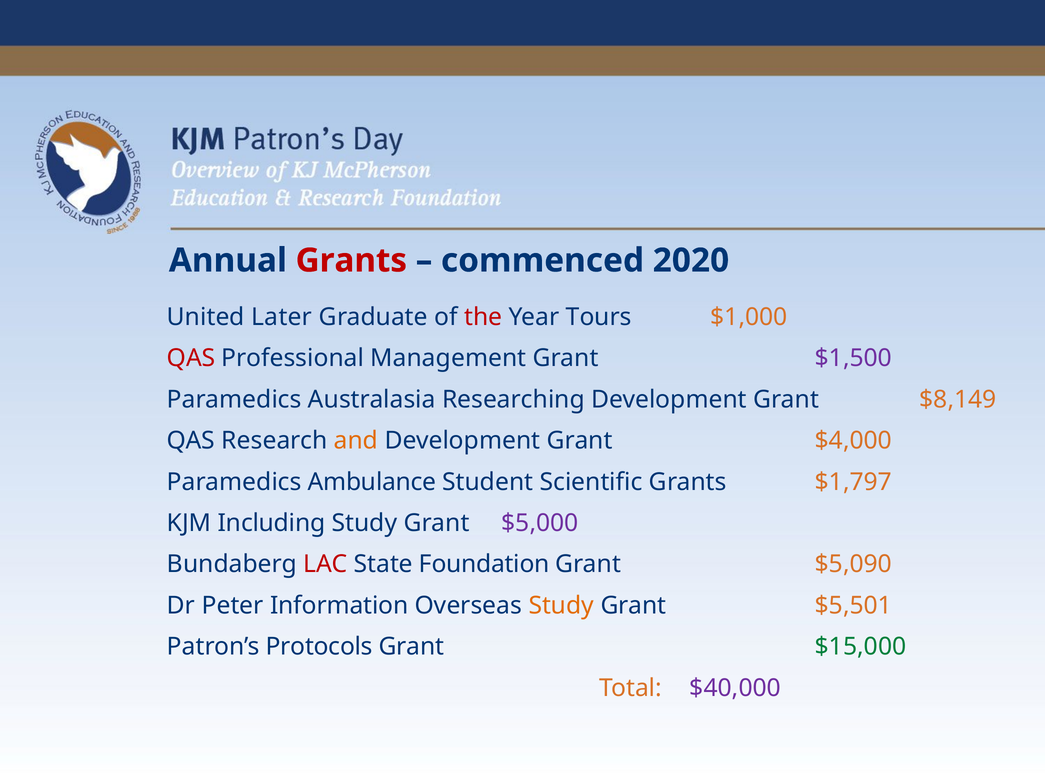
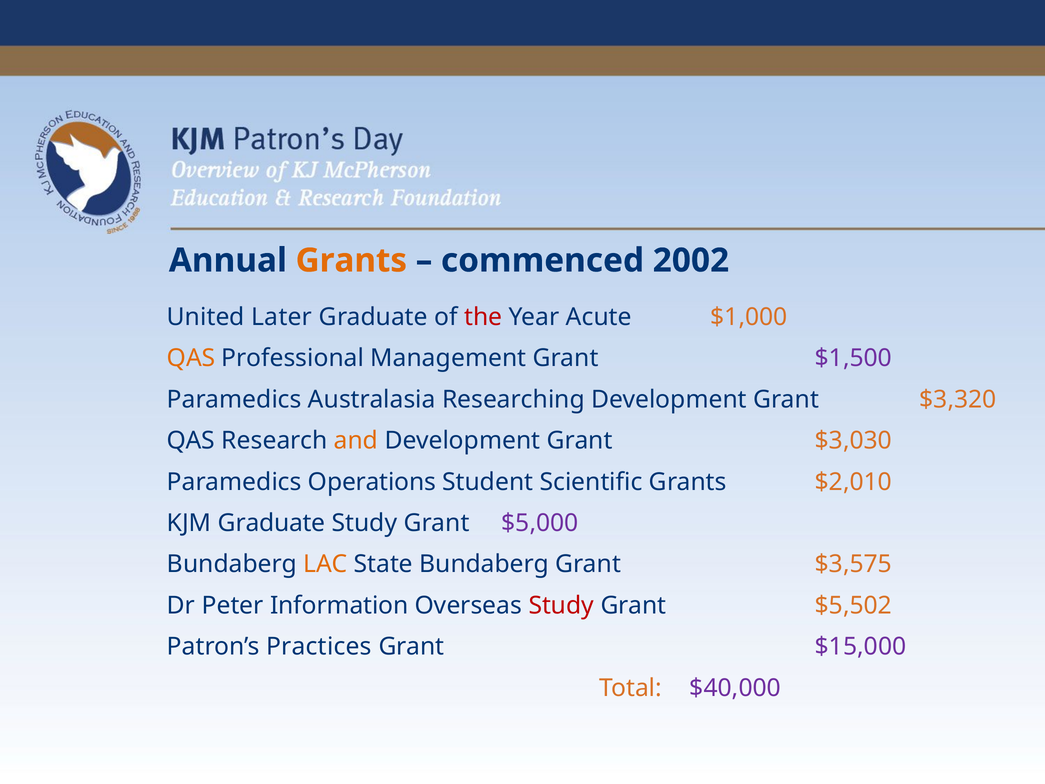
Grants colour: red -> orange (351, 260)
2020: 2020 -> 2002 (691, 260)
Tours: Tours -> Acute (599, 317)
QAS colour: red -> orange (191, 358)
$8,149: $8,149 -> $3,320 (958, 399)
$4,000: $4,000 -> $3,030 (853, 441)
Ambulance: Ambulance -> Operations (372, 482)
$1,797: $1,797 -> $2,010 (853, 482)
KJM Including: Including -> Graduate (272, 523)
LAC colour: red -> orange (325, 564)
State Foundation: Foundation -> Bundaberg (484, 564)
$5,090: $5,090 -> $3,575 (853, 564)
Study colour: orange -> red (561, 605)
$5,501: $5,501 -> $5,502 (853, 605)
Protocols: Protocols -> Practices (319, 647)
$15,000 colour: green -> purple (861, 647)
